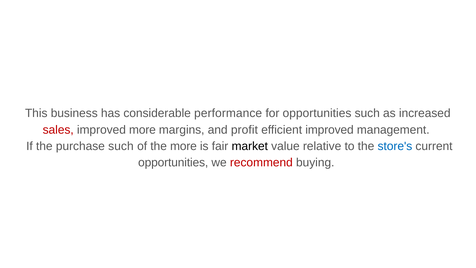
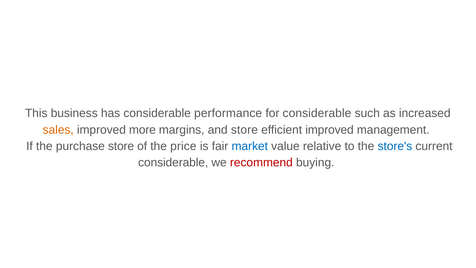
for opportunities: opportunities -> considerable (317, 113)
sales colour: red -> orange (58, 130)
and profit: profit -> store (244, 130)
purchase such: such -> store (121, 146)
the more: more -> price (183, 146)
market colour: black -> blue (250, 146)
opportunities: opportunities -> considerable (173, 162)
